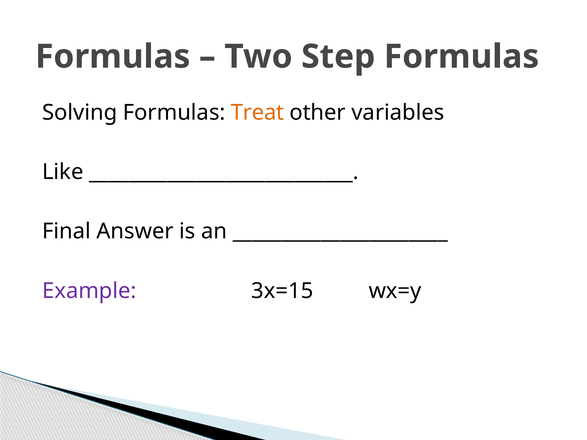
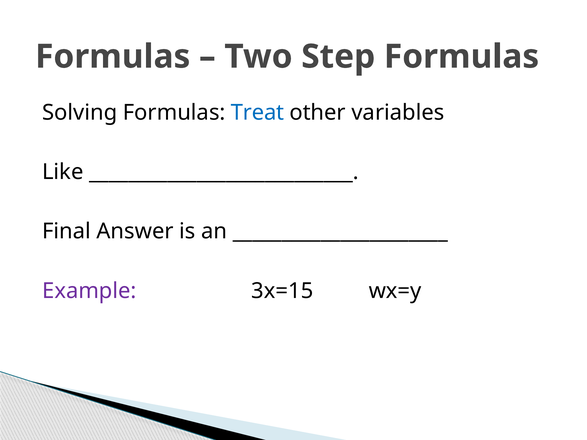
Treat colour: orange -> blue (258, 113)
